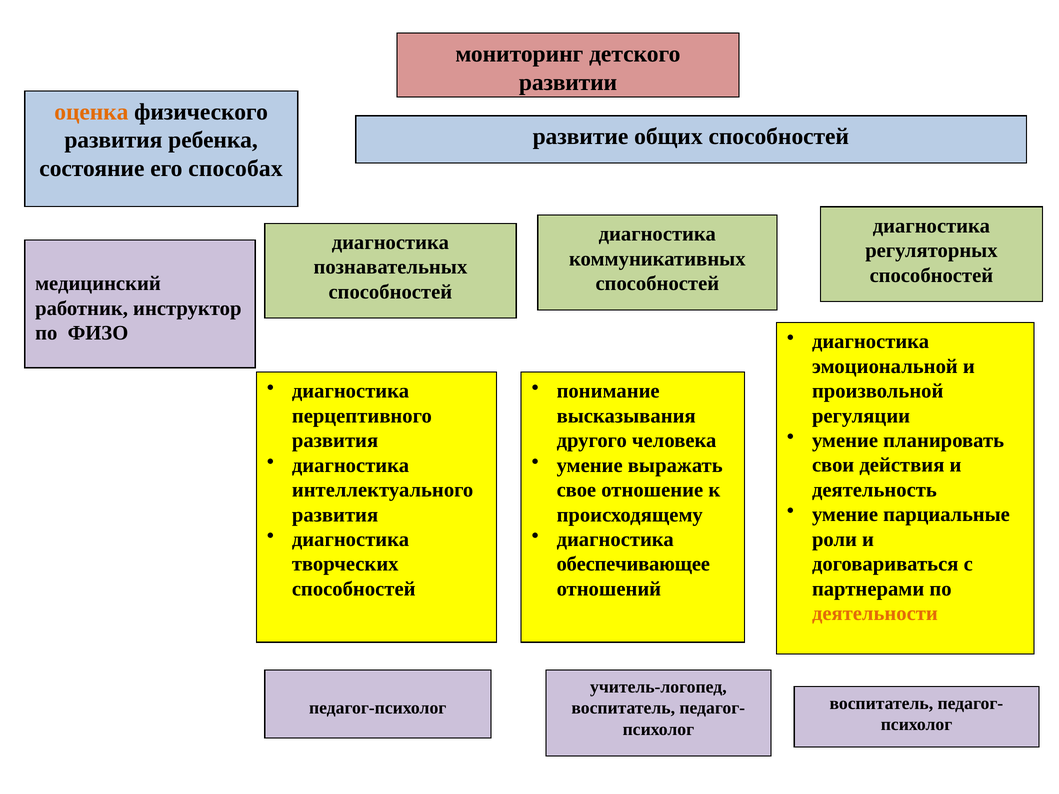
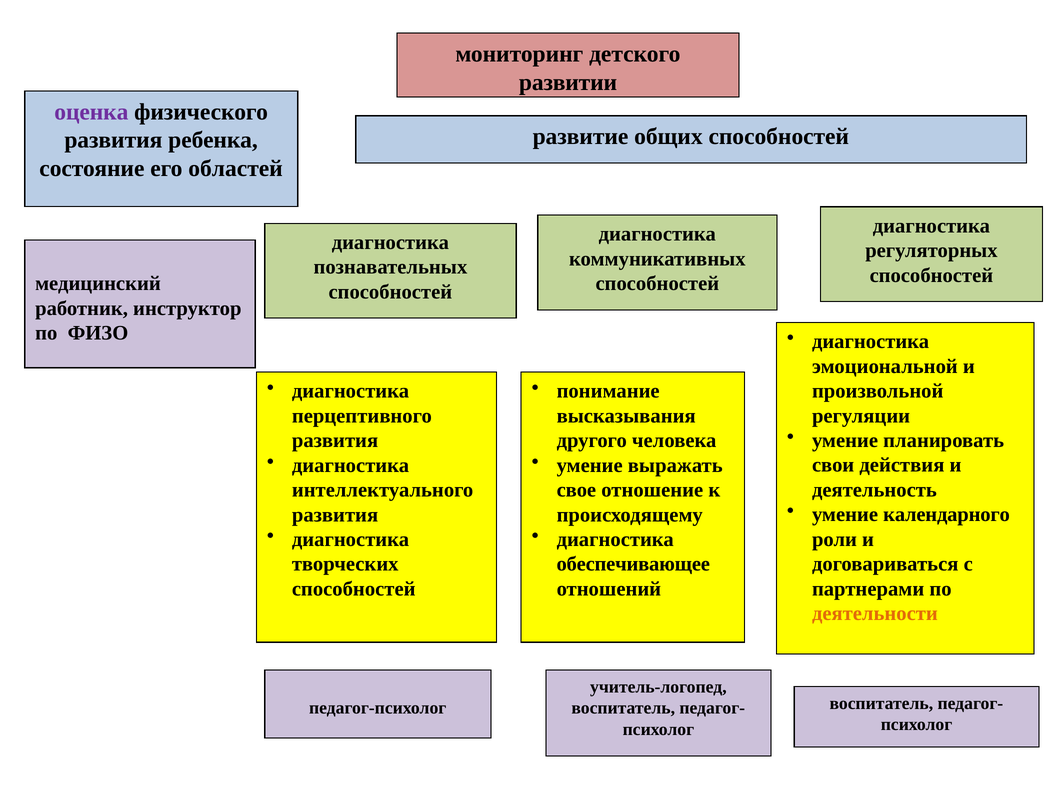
оценка colour: orange -> purple (91, 112)
способах: способах -> областей (236, 168)
парциальные: парциальные -> календарного (947, 515)
